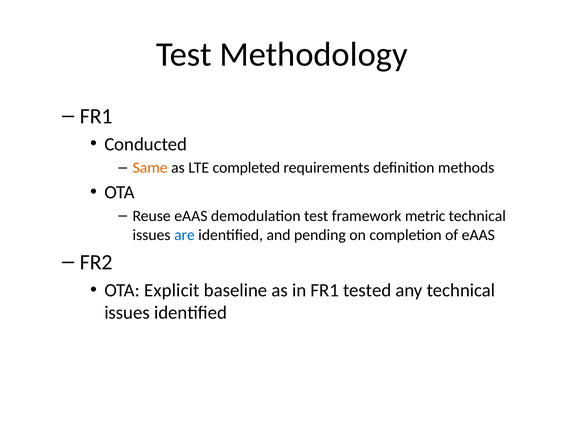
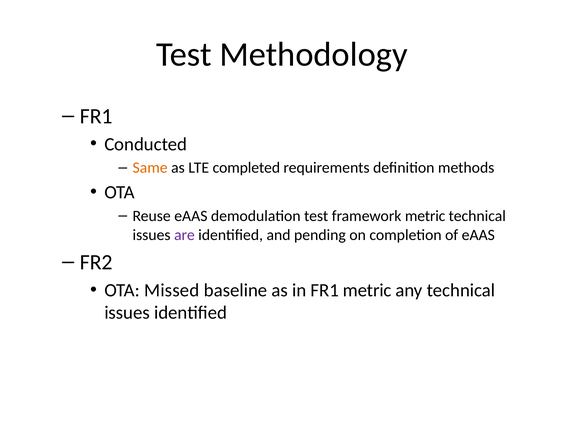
are colour: blue -> purple (184, 235)
Explicit: Explicit -> Missed (172, 290)
FR1 tested: tested -> metric (367, 290)
